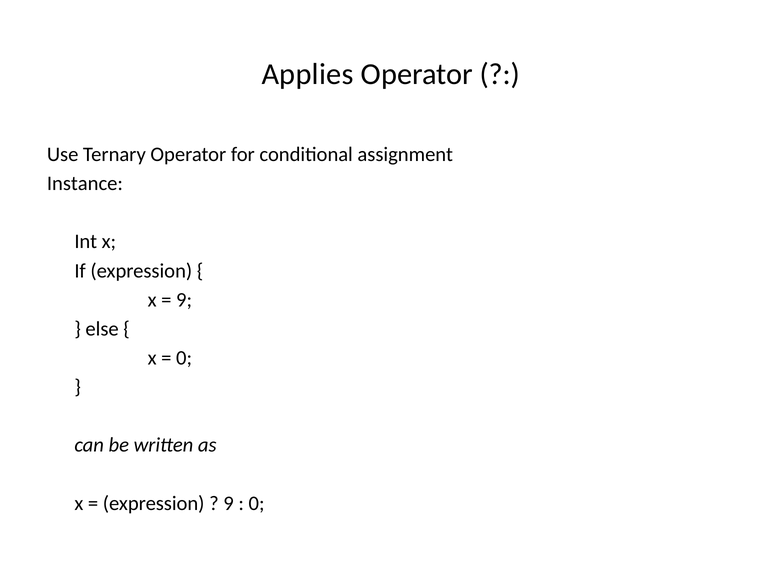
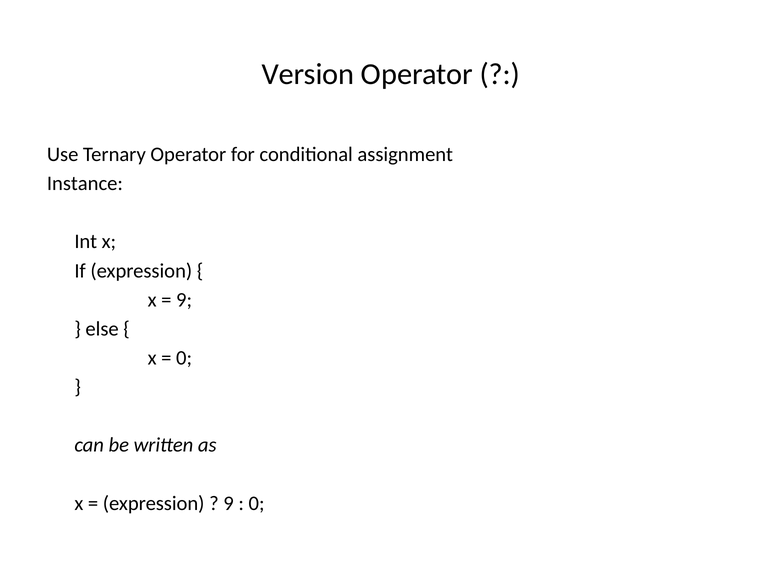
Applies: Applies -> Version (308, 74)
